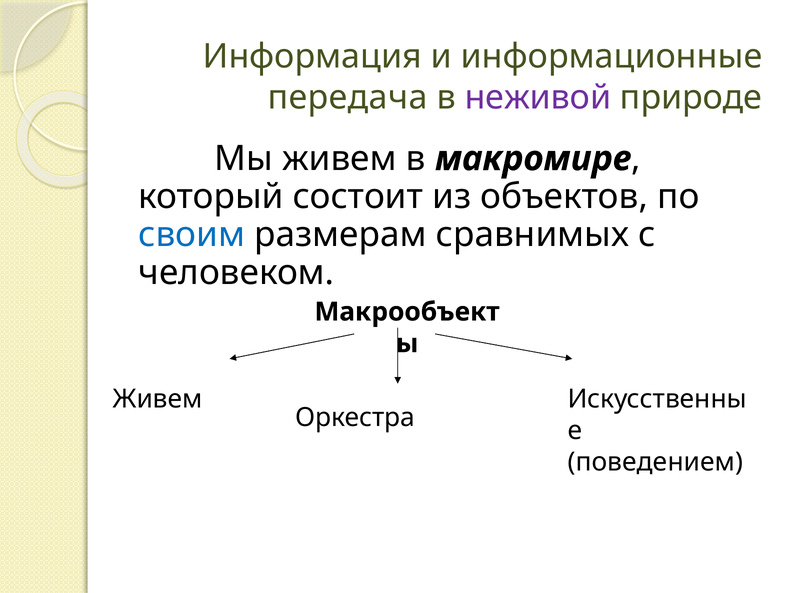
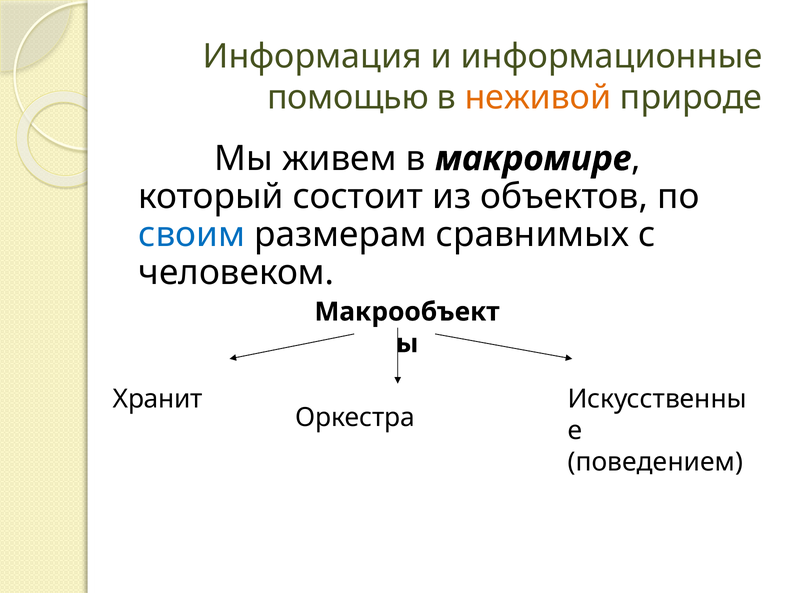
передача: передача -> помощью (348, 97)
неживой colour: purple -> orange (538, 97)
Живем: Живем -> Хранит (158, 399)
